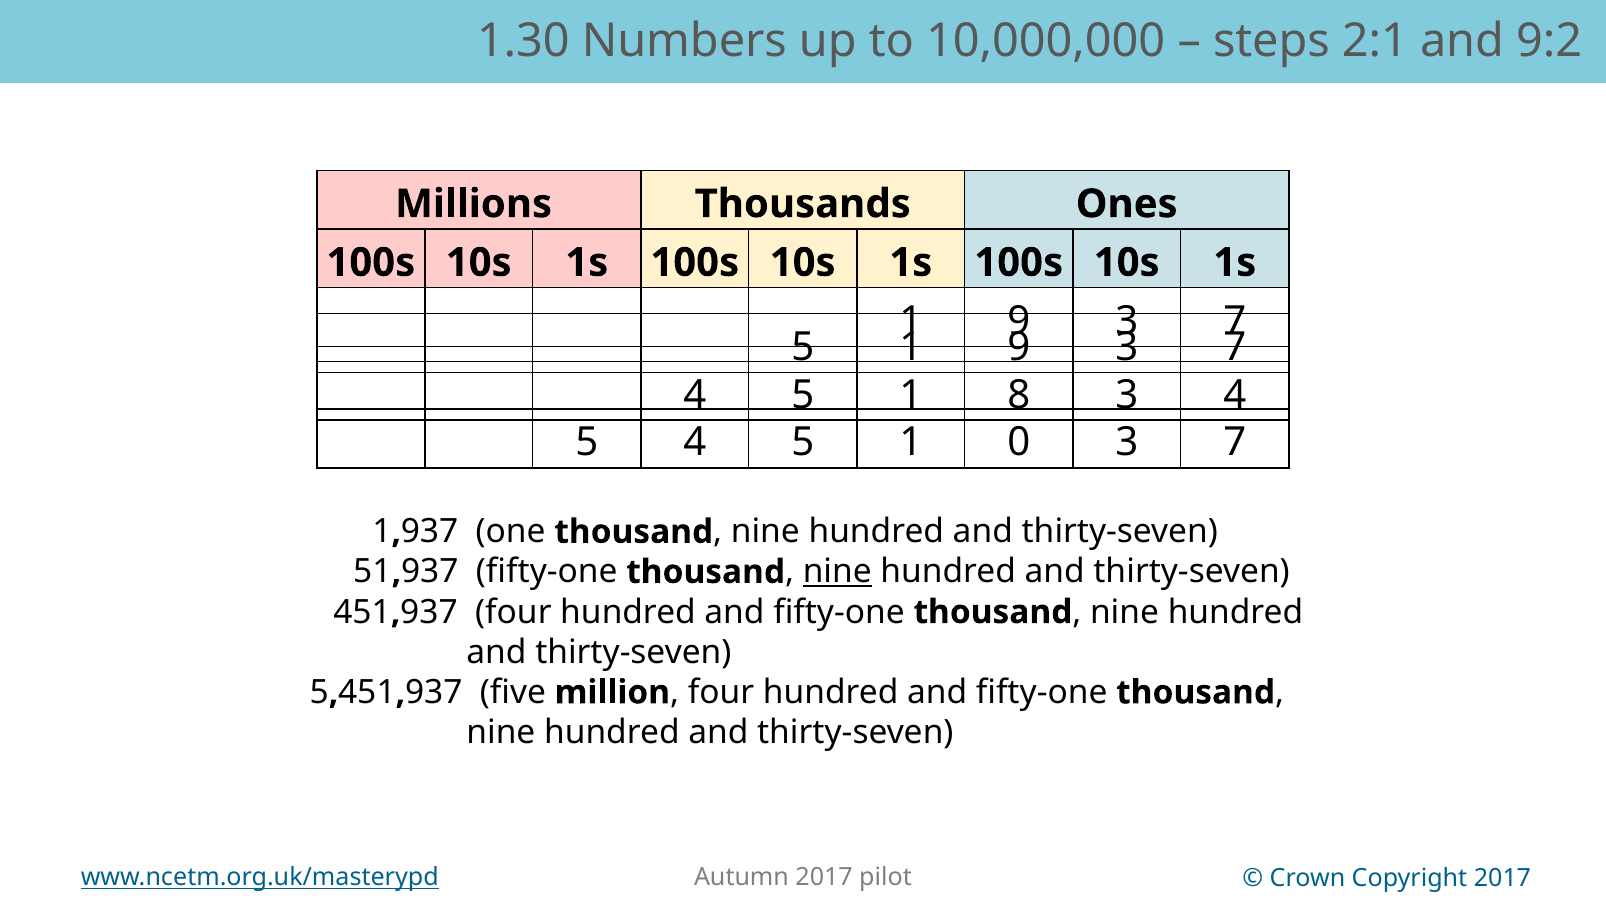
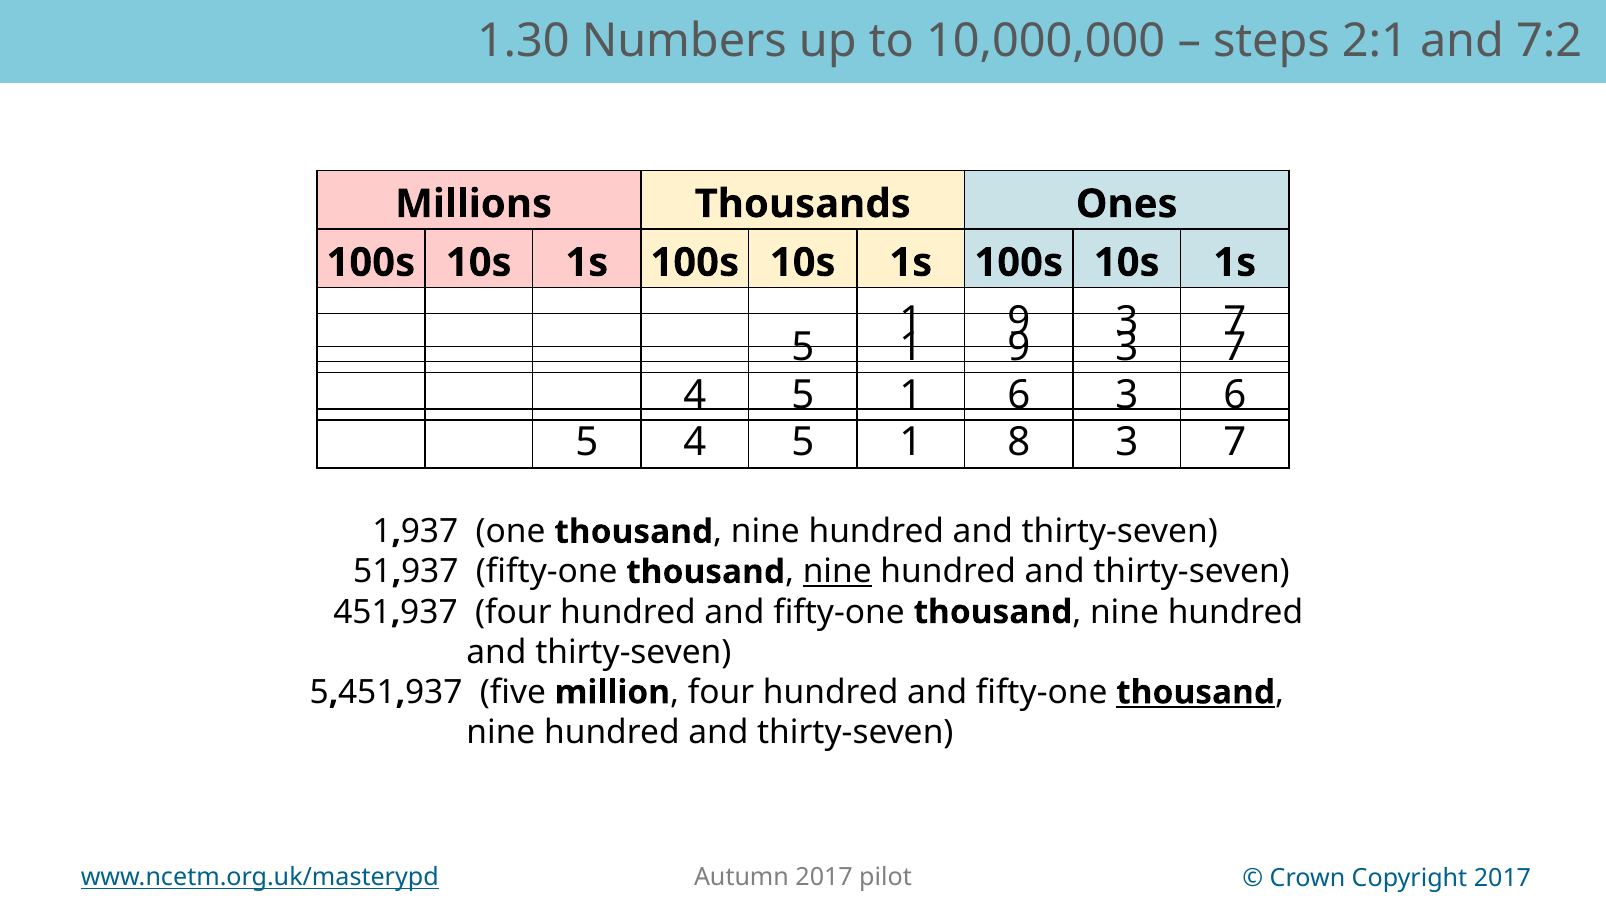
9:2: 9:2 -> 7:2 (1549, 41)
1 8: 8 -> 6 (1019, 395)
3 4: 4 -> 6 (1235, 395)
0: 0 -> 8 (1019, 443)
thousand underline: none -> present (1196, 693)
